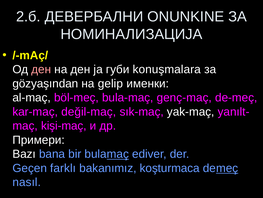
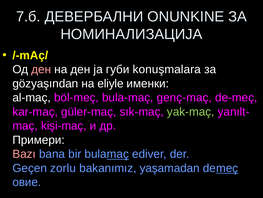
2.б: 2.б -> 7.б (28, 17)
gelip: gelip -> eliyle (111, 83)
değil-maç: değil-maç -> güler-maç (89, 111)
yak-maç colour: white -> light green (191, 111)
Bazı colour: white -> pink (24, 153)
farklı: farklı -> zorlu (63, 168)
koşturmaca: koşturmaca -> yaşamadan (170, 168)
nasıl: nasıl -> овие (27, 182)
